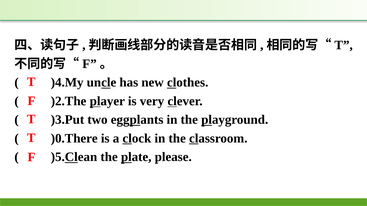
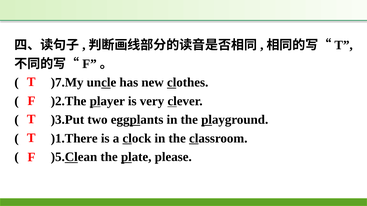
)4.My: )4.My -> )7.My (67, 83)
)0.There: )0.There -> )1.There (74, 139)
